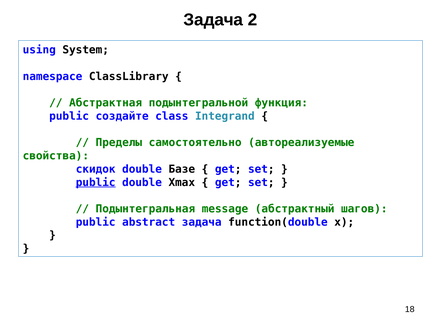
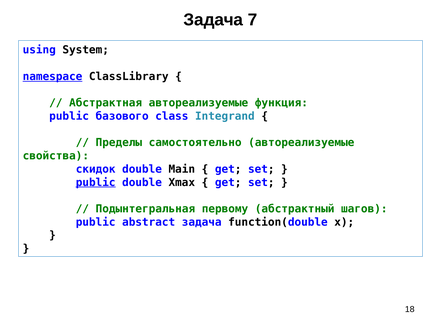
2: 2 -> 7 (253, 20)
namespace underline: none -> present (53, 76)
Абстрактная подынтегральной: подынтегральной -> автореализуемые (198, 103)
создайте: создайте -> базового (122, 116)
Базе: Базе -> Main (182, 169)
message: message -> первому (225, 209)
